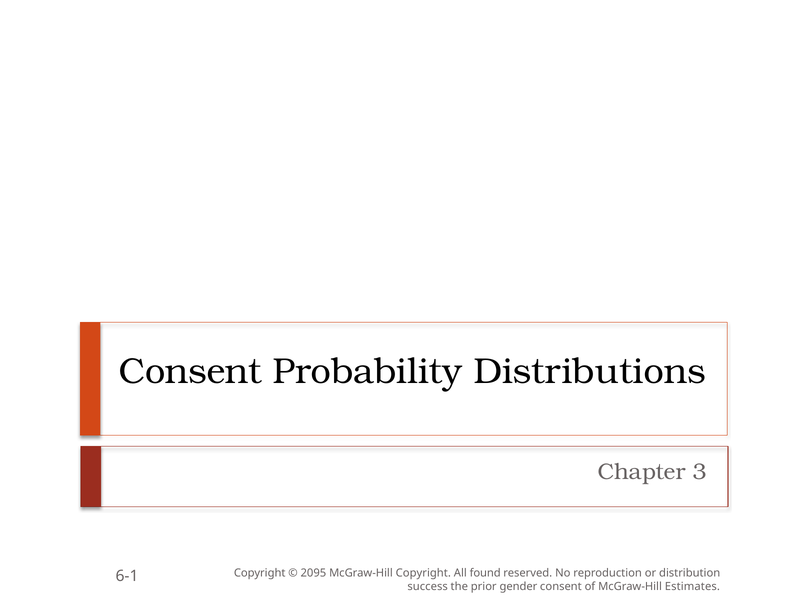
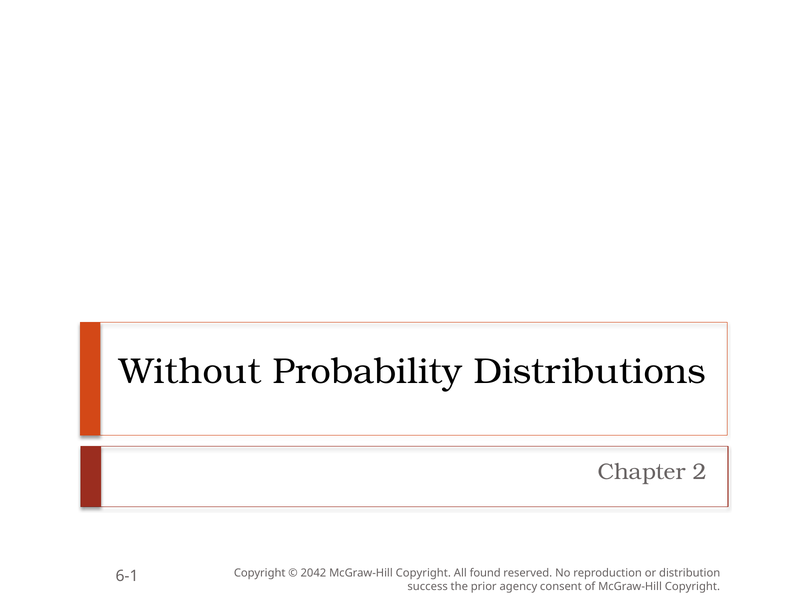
Consent: Consent -> Without (190, 372)
3: 3 -> 2 (700, 472)
2095: 2095 -> 2042 (313, 574)
gender: gender -> agency (518, 587)
of McGraw-Hill Estimates: Estimates -> Copyright (692, 587)
